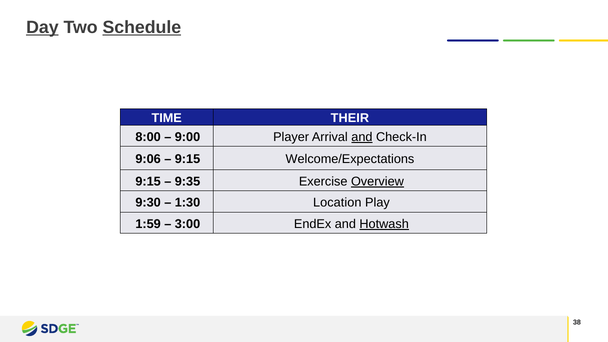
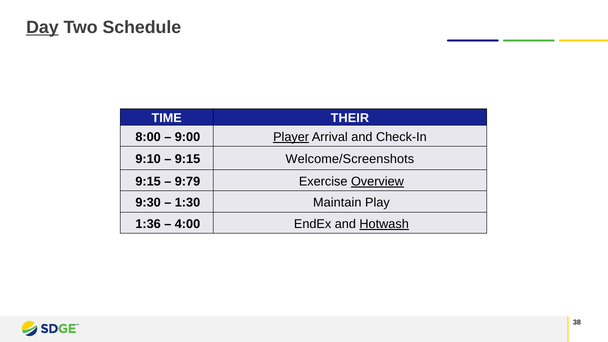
Schedule underline: present -> none (142, 27)
Player underline: none -> present (291, 137)
and underline: present -> none (362, 137)
9:06: 9:06 -> 9:10 (148, 159)
Welcome/Expectations: Welcome/Expectations -> Welcome/Screenshots (350, 159)
9:35: 9:35 -> 9:79 (188, 182)
Location: Location -> Maintain (337, 203)
1:59: 1:59 -> 1:36 (148, 224)
3:00: 3:00 -> 4:00 (188, 224)
